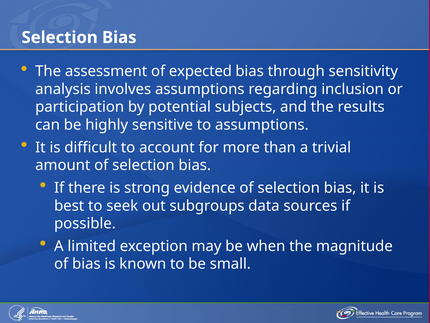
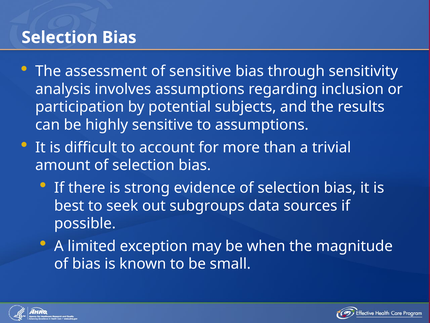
of expected: expected -> sensitive (200, 71)
